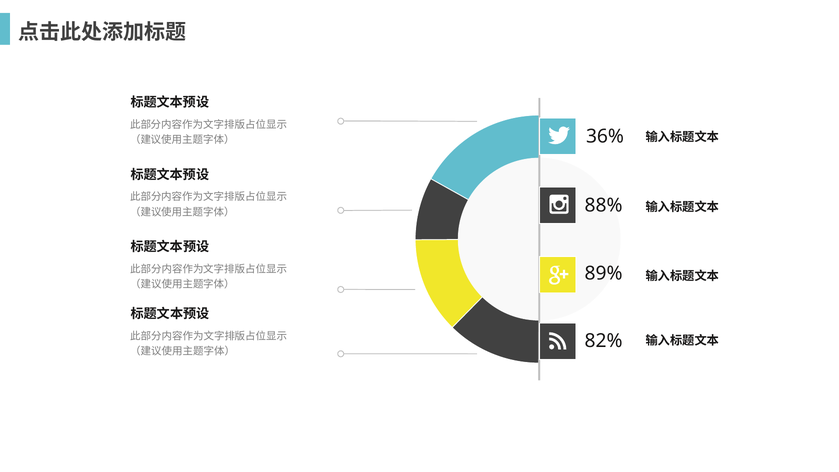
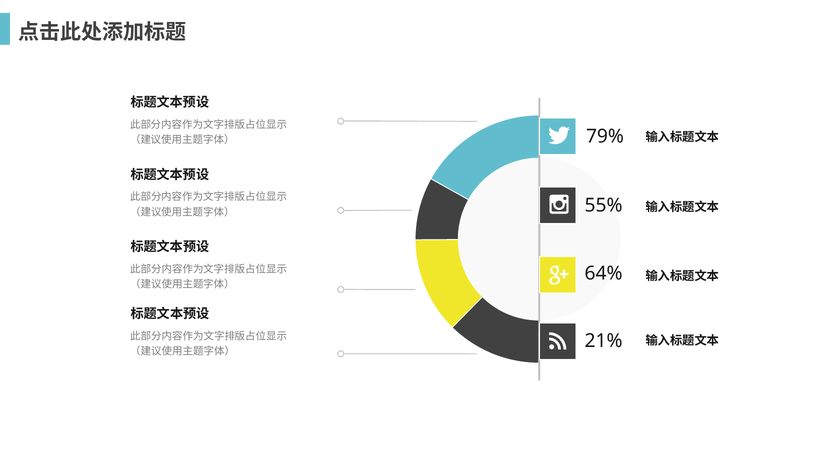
36%: 36% -> 79% (605, 137)
88%: 88% -> 55% (604, 205)
89%: 89% -> 64% (604, 273)
82%: 82% -> 21% (604, 341)
